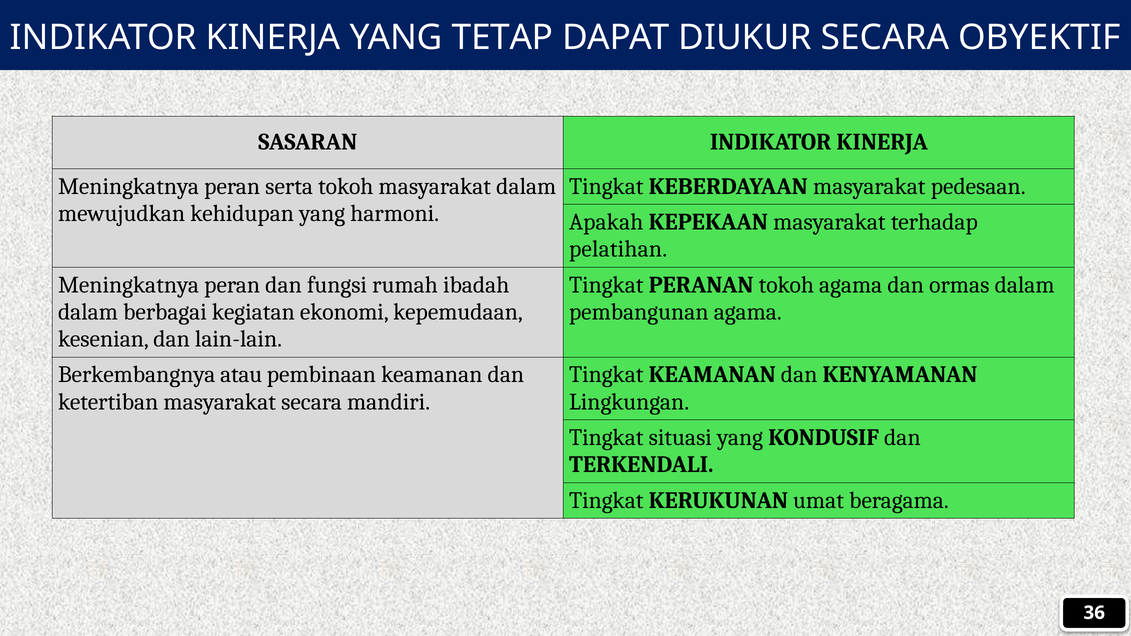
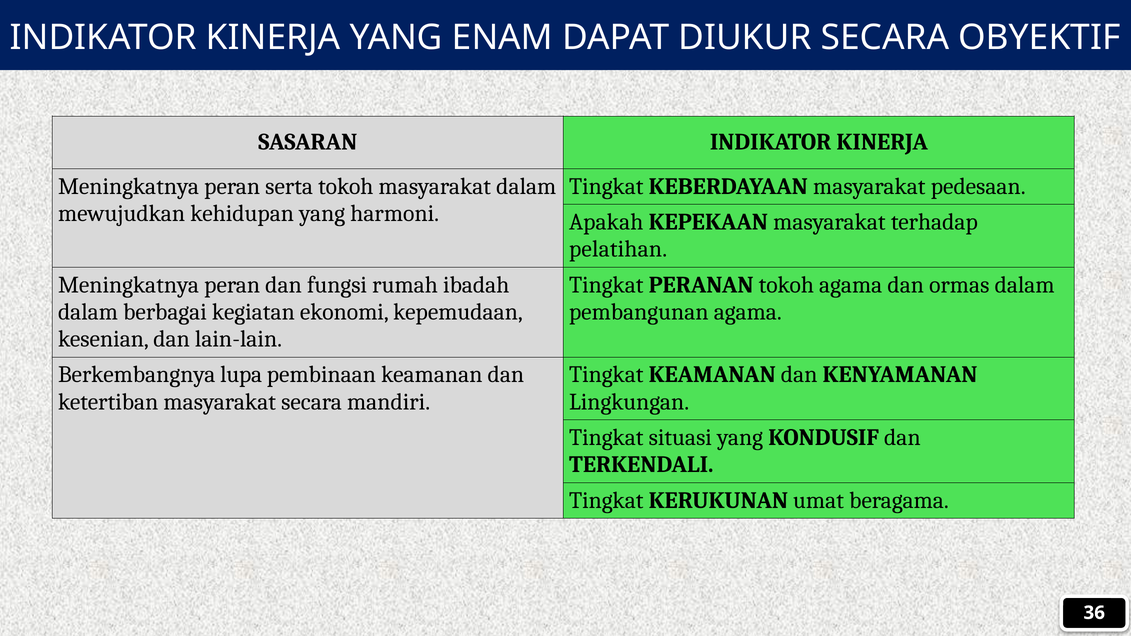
TETAP: TETAP -> ENAM (502, 38)
atau: atau -> lupa (241, 375)
